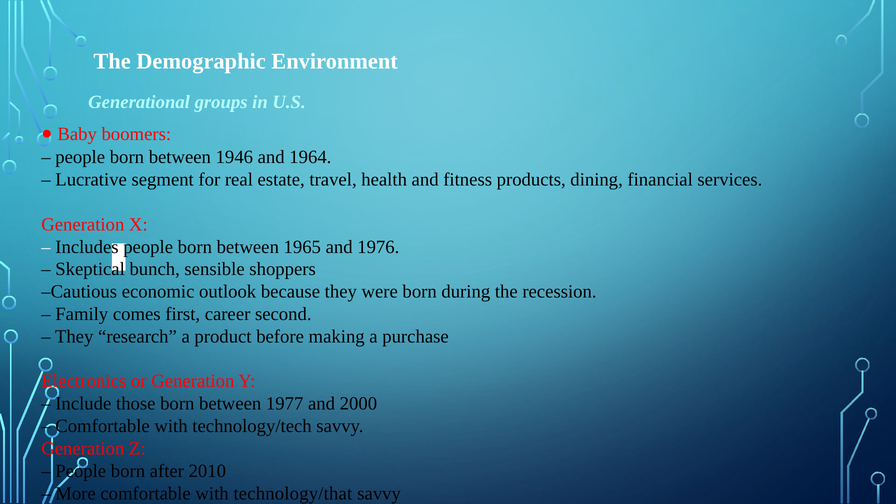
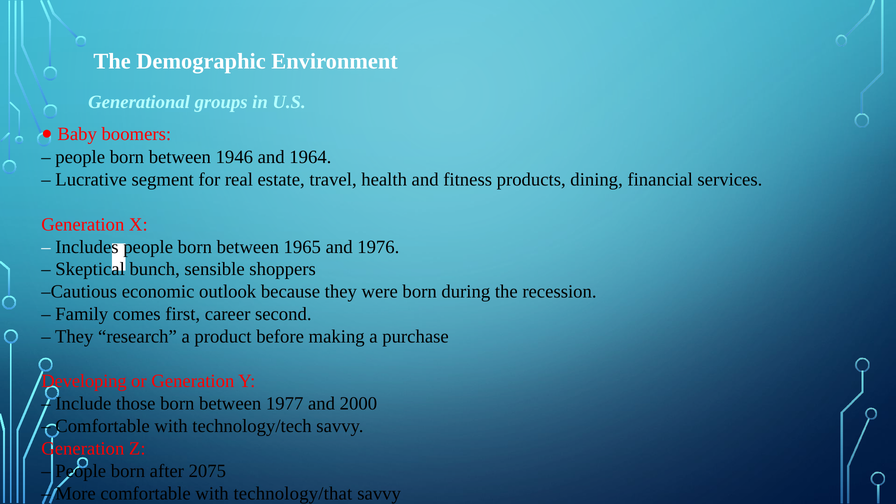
Electronics: Electronics -> Developing (84, 381)
2010: 2010 -> 2075 (207, 471)
